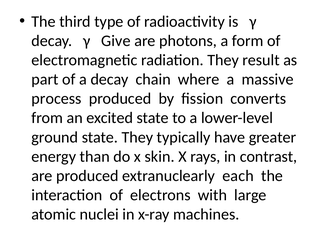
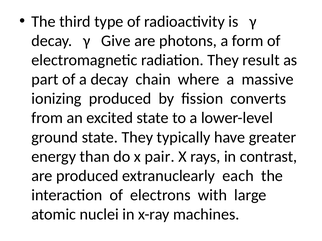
process: process -> ionizing (56, 99)
skin: skin -> pair (160, 157)
